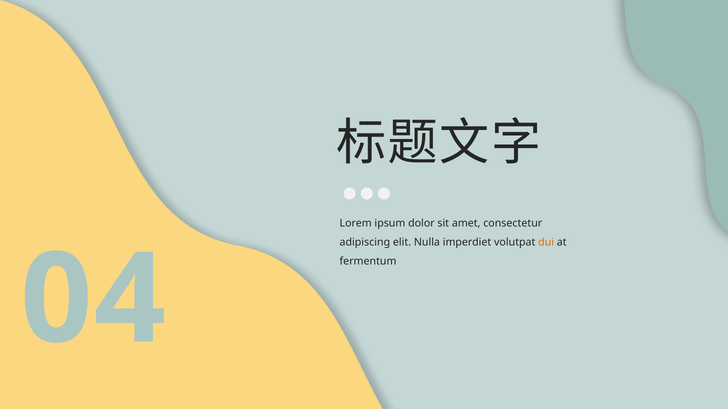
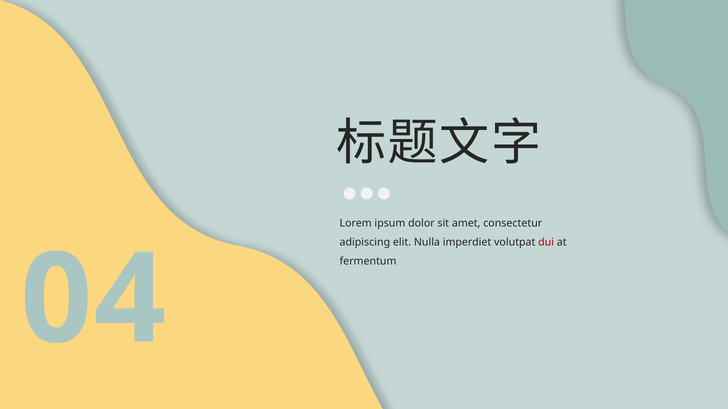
dui colour: orange -> red (546, 243)
